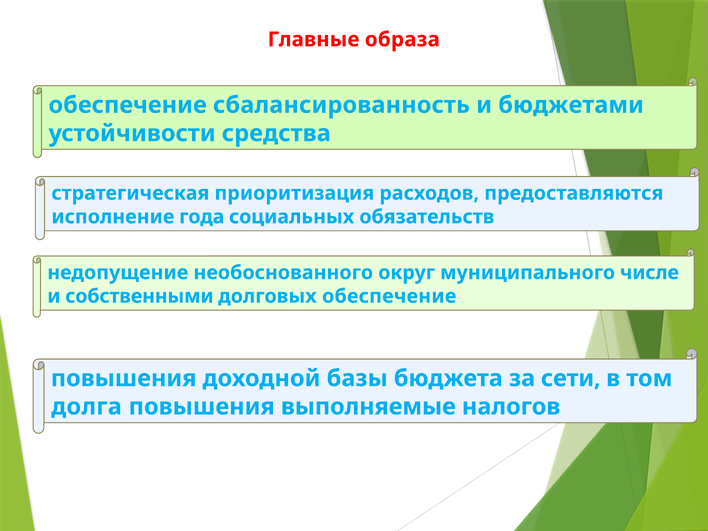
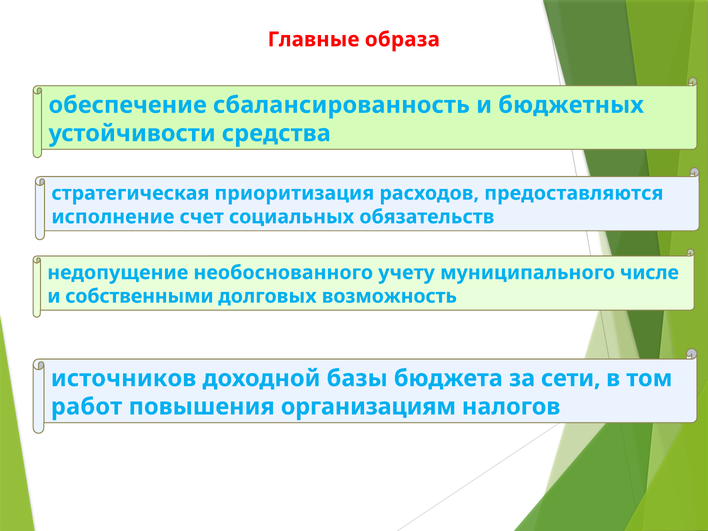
бюджетами: бюджетами -> бюджетных (571, 105)
года: года -> счет (202, 217)
округ: округ -> учету (407, 273)
долговых обеспечение: обеспечение -> возможность (389, 296)
повышения: повышения -> источников (124, 378)
долга: долга -> работ (87, 407)
выполняемые: выполняемые -> организациям (368, 407)
